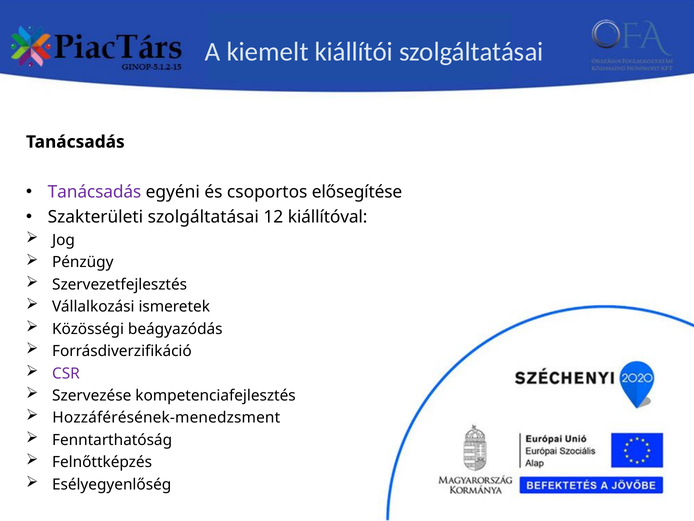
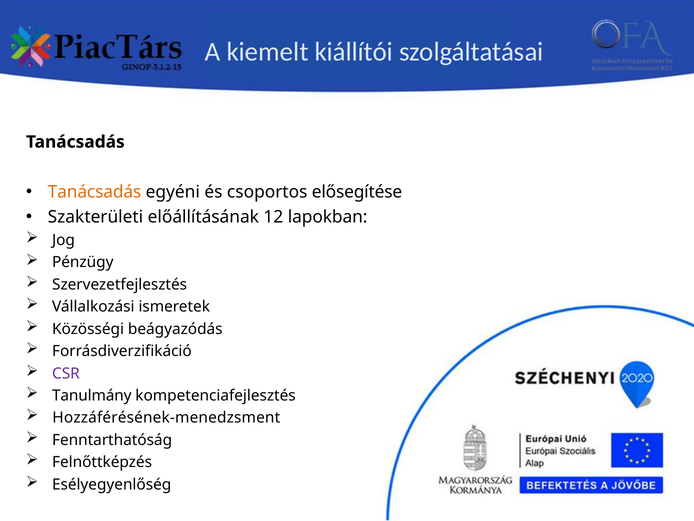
Tanácsadás colour: purple -> orange (95, 192)
Szakterületi szolgáltatásai: szolgáltatásai -> előállításának (203, 217)
kiállítóval: kiállítóval -> lapokban (328, 217)
Szervezése: Szervezése -> Tanulmány (92, 395)
